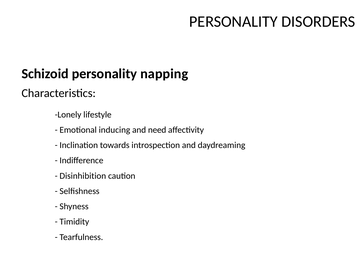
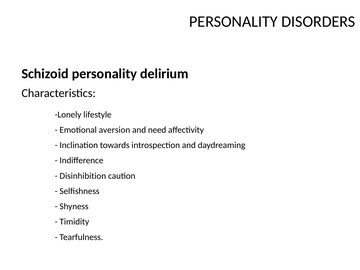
napping: napping -> delirium (164, 74)
inducing: inducing -> aversion (114, 130)
